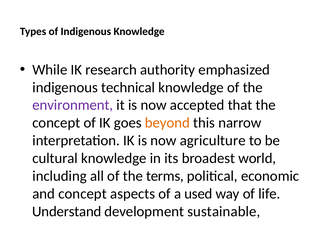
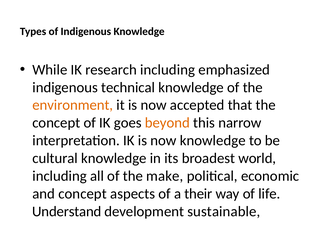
research authority: authority -> including (168, 70)
environment colour: purple -> orange (73, 105)
now agriculture: agriculture -> knowledge (213, 141)
terms: terms -> make (165, 176)
used: used -> their (198, 194)
